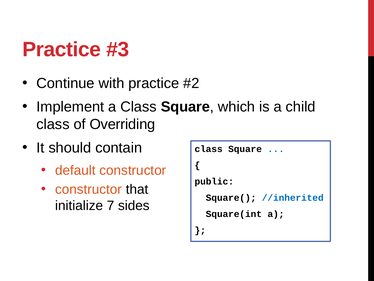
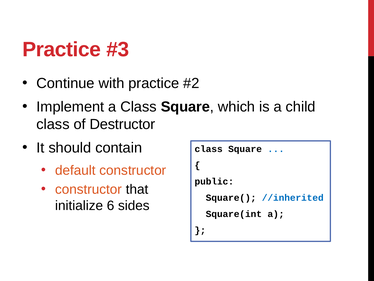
Overriding: Overriding -> Destructor (122, 124)
7: 7 -> 6 (111, 205)
